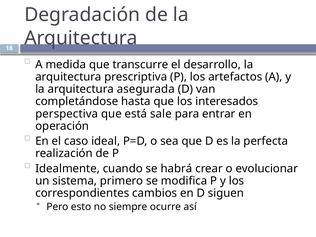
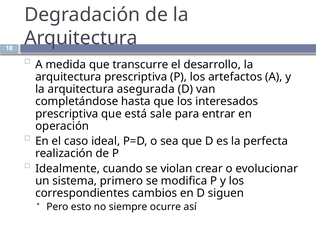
perspectiva: perspectiva -> prescriptiva (67, 114)
habrá: habrá -> violan (176, 169)
